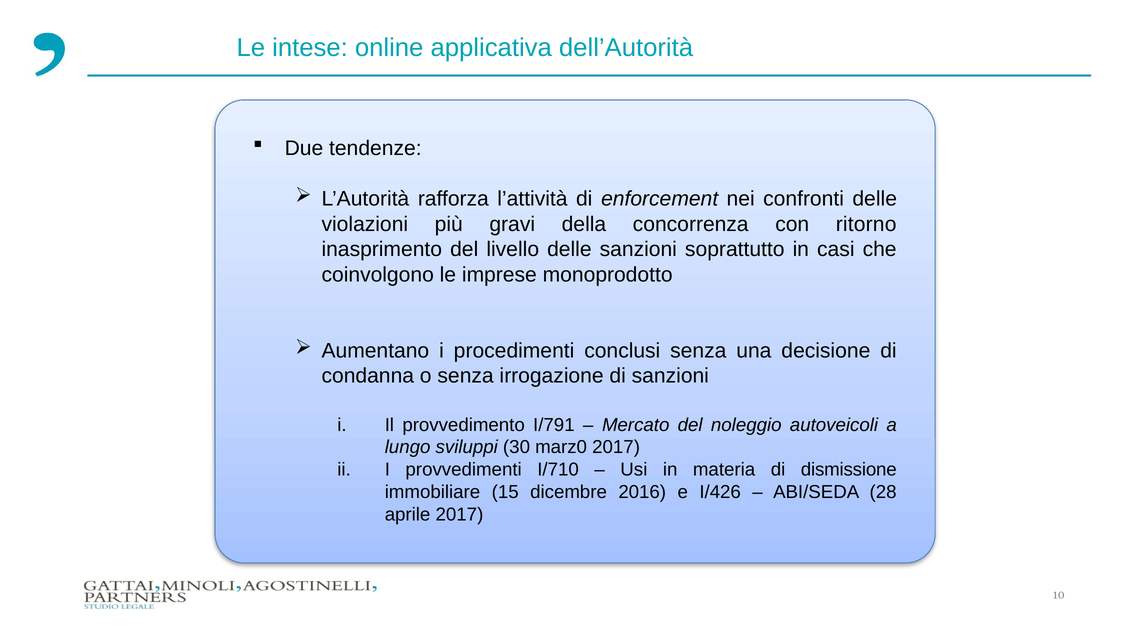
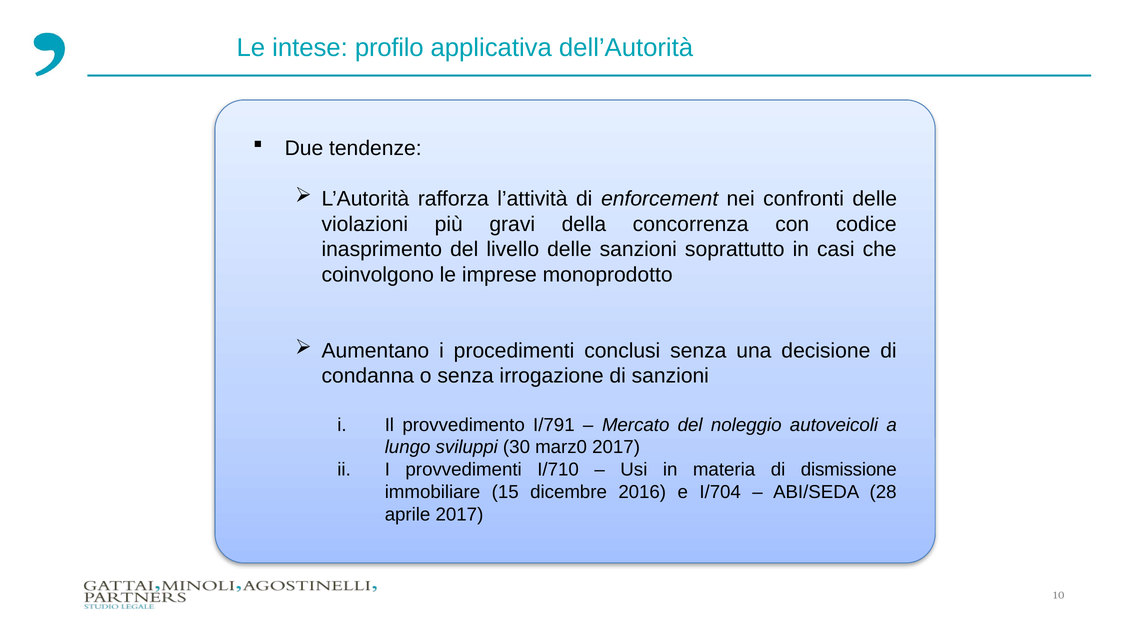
online: online -> profilo (389, 48)
ritorno: ritorno -> codice (866, 224)
I/426: I/426 -> I/704 (720, 492)
